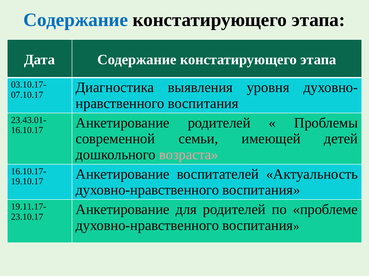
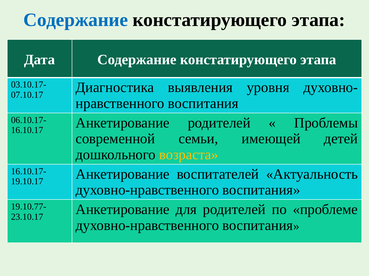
23.43.01-: 23.43.01- -> 06.10.17- (29, 120)
возраста colour: pink -> yellow (189, 155)
19.11.17-: 19.11.17- -> 19.10.77- (29, 207)
